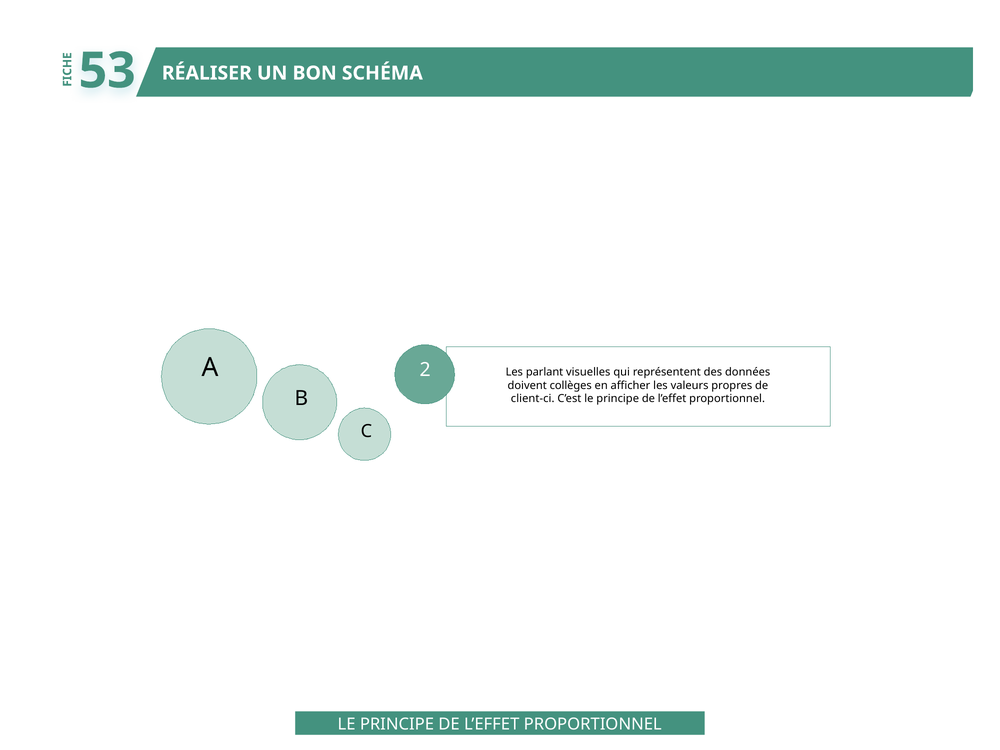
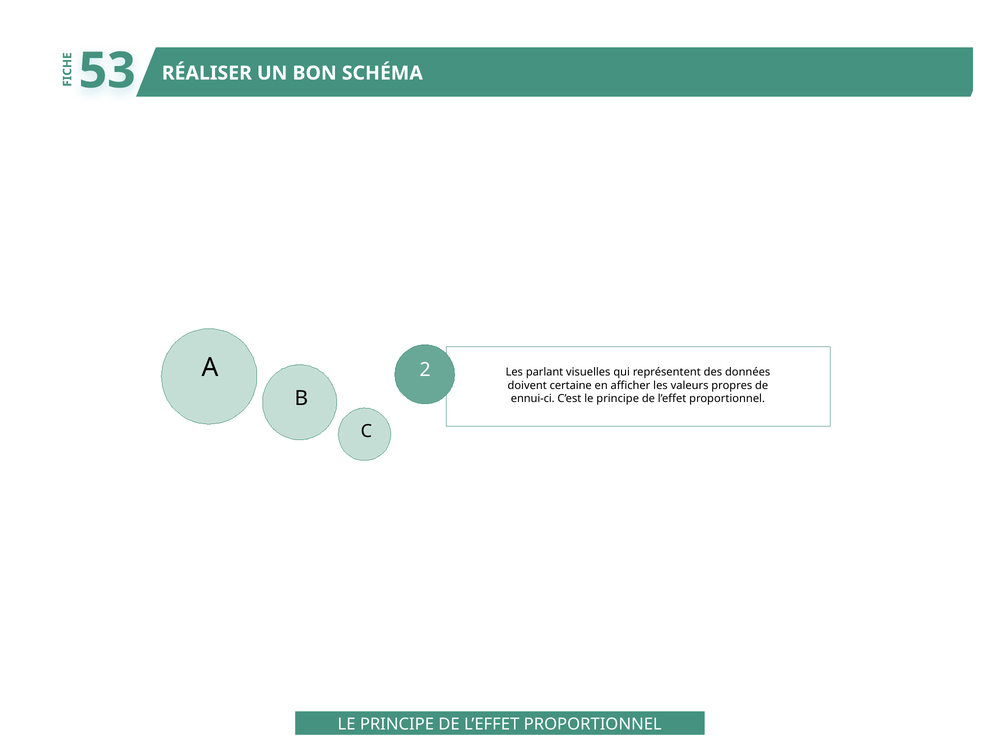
collèges: collèges -> certaine (571, 386)
client-ci: client-ci -> ennui-ci (533, 399)
